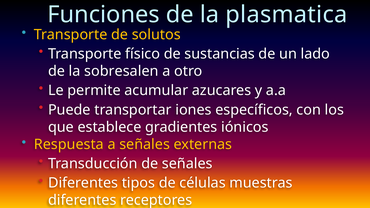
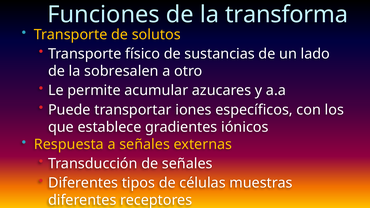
plasmatica: plasmatica -> transforma (287, 15)
